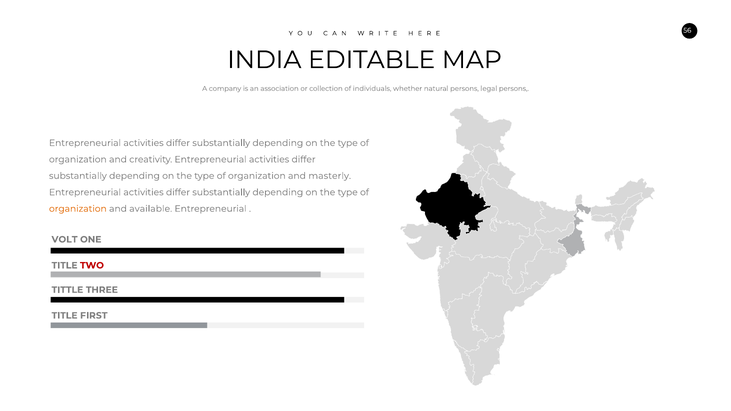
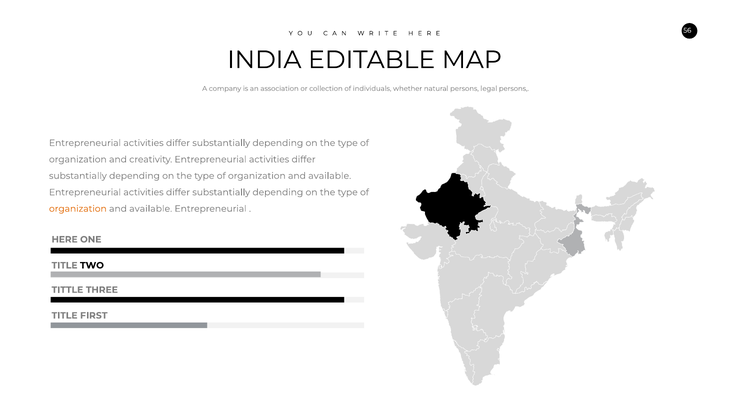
masterly: masterly -> available (330, 176)
VOLT: VOLT -> HERE (65, 240)
TWO colour: red -> black (92, 266)
